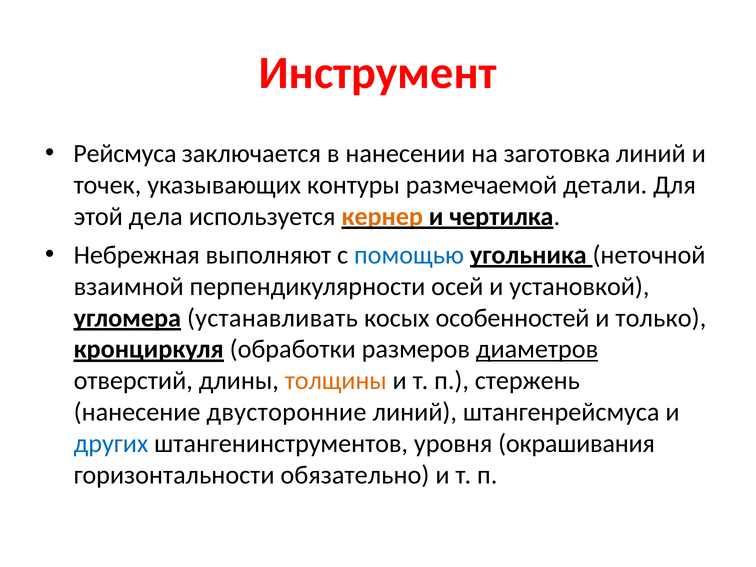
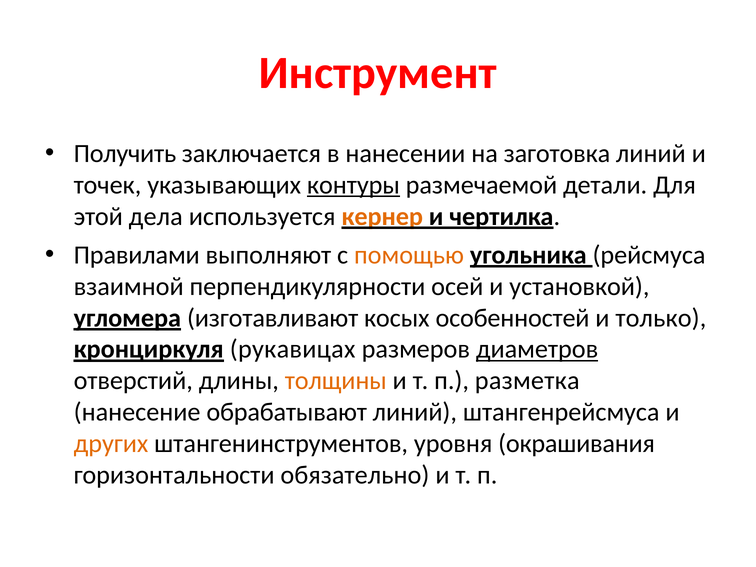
Рейсмуса: Рейсмуса -> Получить (125, 154)
контуры underline: none -> present (353, 185)
Небрежная: Небрежная -> Правилами (137, 255)
помощью colour: blue -> orange (409, 255)
неточной: неточной -> рейсмуса (649, 255)
устанавливать: устанавливать -> изготавливают (273, 318)
обработки: обработки -> рукавицах (293, 349)
стержень: стержень -> разметка (527, 381)
двусторонние: двусторонние -> обрабатывают (287, 412)
других colour: blue -> orange (111, 444)
